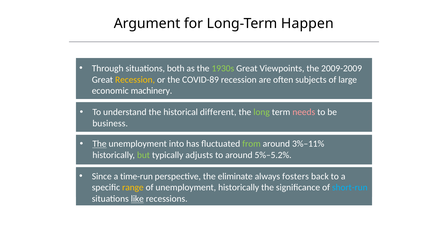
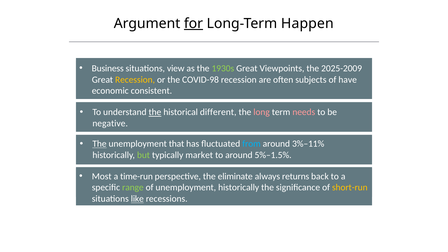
for underline: none -> present (193, 23)
Through: Through -> Business (108, 68)
both: both -> view (176, 68)
2009-2009: 2009-2009 -> 2025-2009 (342, 68)
COVID-89: COVID-89 -> COVID-98 (201, 80)
large: large -> have (348, 80)
machinery: machinery -> consistent (151, 91)
the underline: none -> present (155, 112)
long colour: light green -> pink (262, 112)
business: business -> negative (110, 123)
into: into -> that (177, 144)
from colour: light green -> light blue (251, 144)
adjusts: adjusts -> market (199, 155)
5%–5.2%: 5%–5.2% -> 5%–1.5% (273, 155)
Since: Since -> Most (102, 176)
fosters: fosters -> returns (296, 176)
range colour: yellow -> light green (133, 188)
short-run colour: light blue -> yellow (350, 188)
